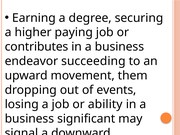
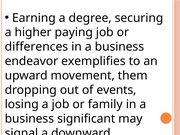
contributes: contributes -> differences (36, 47)
succeeding: succeeding -> exemplifies (93, 61)
ability: ability -> family (105, 104)
